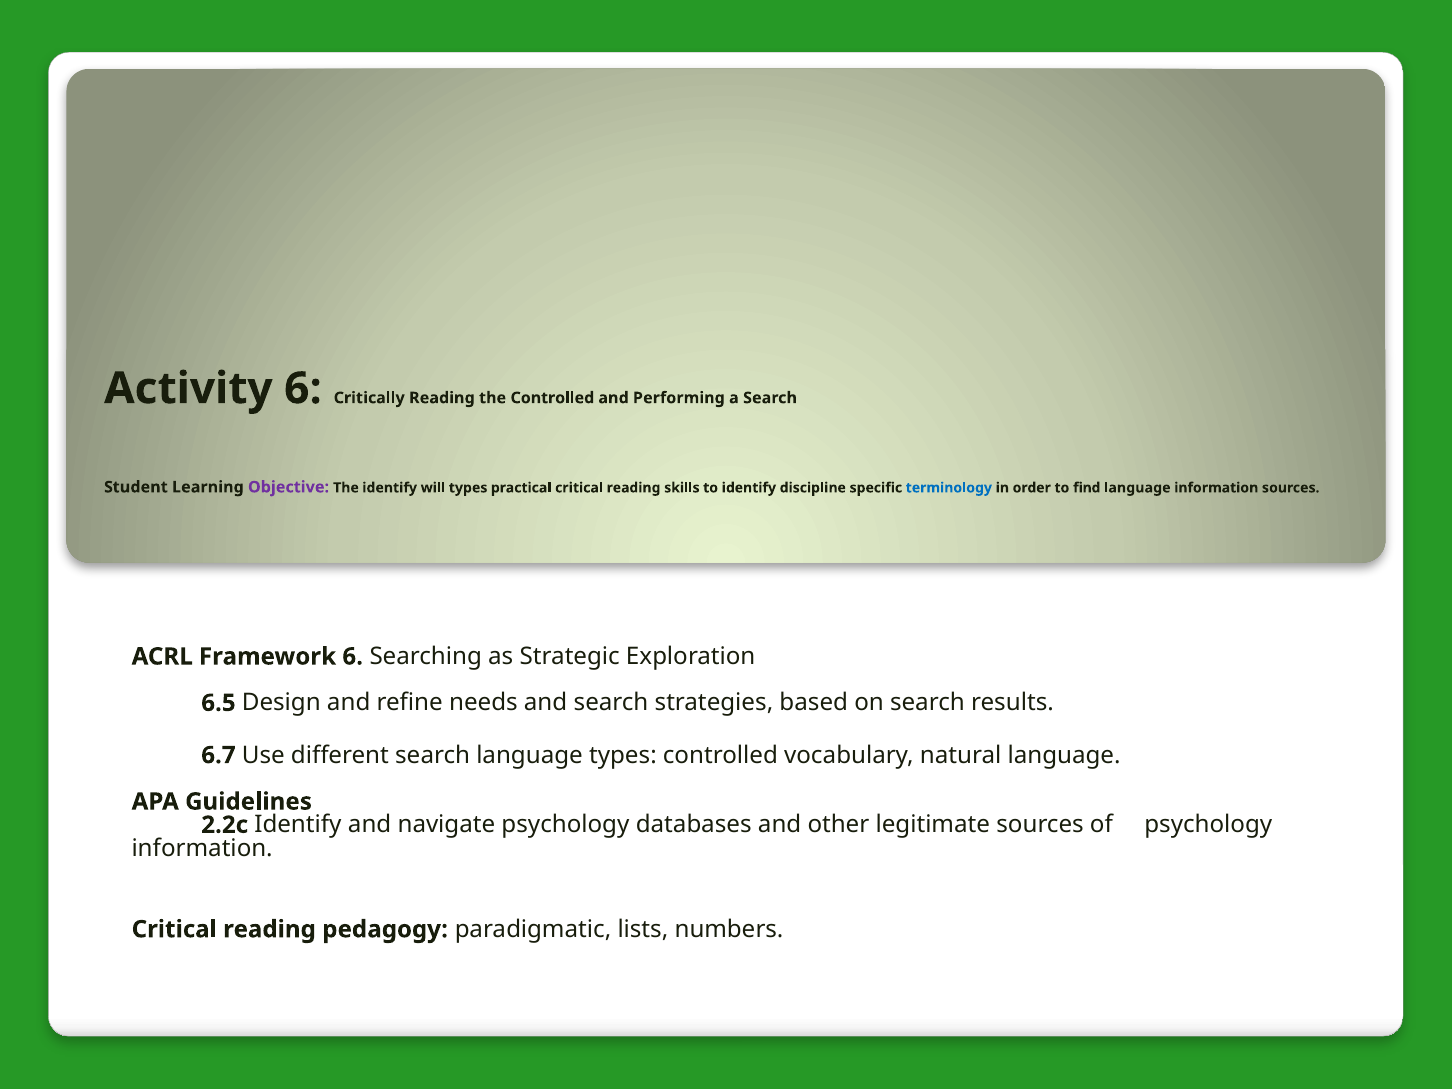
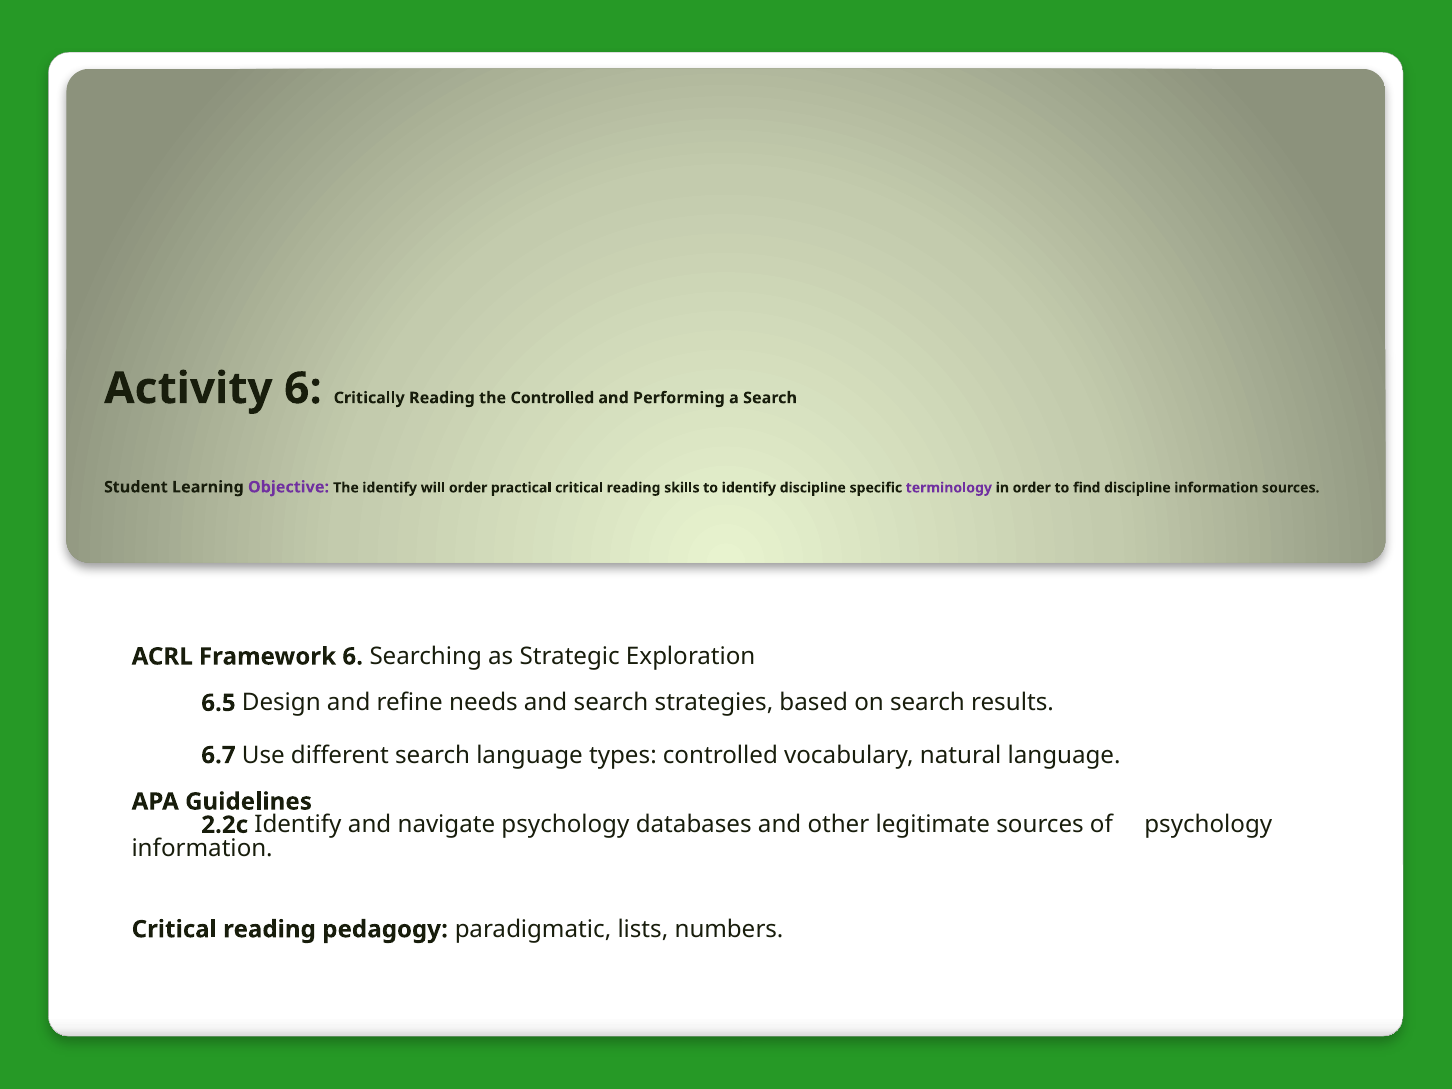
will types: types -> order (468, 488)
terminology colour: blue -> purple (949, 488)
find language: language -> discipline (1137, 488)
